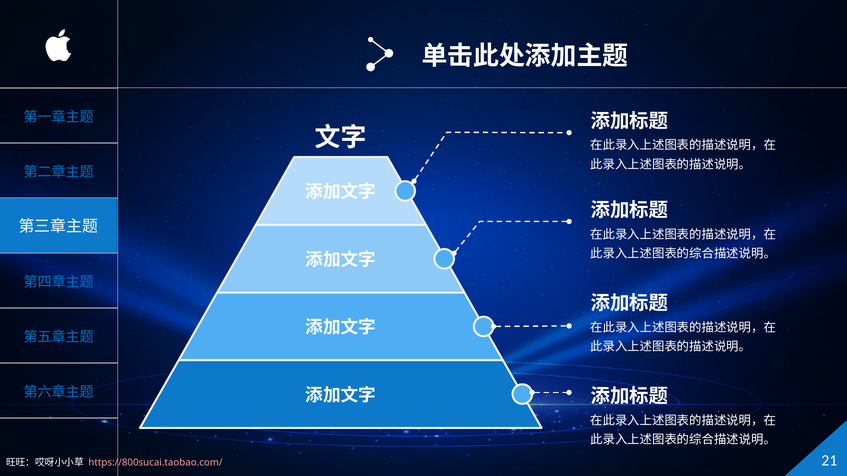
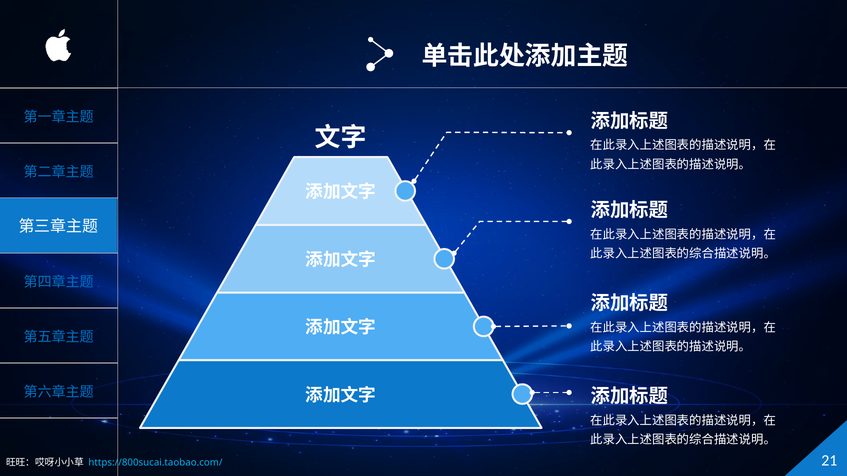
https://800sucai.taobao.com/ colour: pink -> light blue (155, 463)
